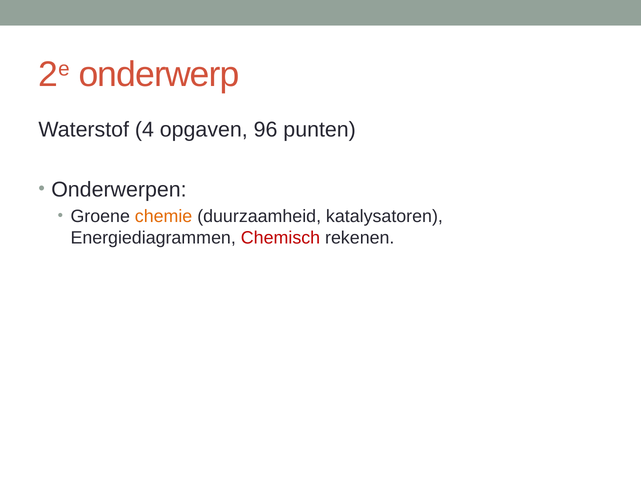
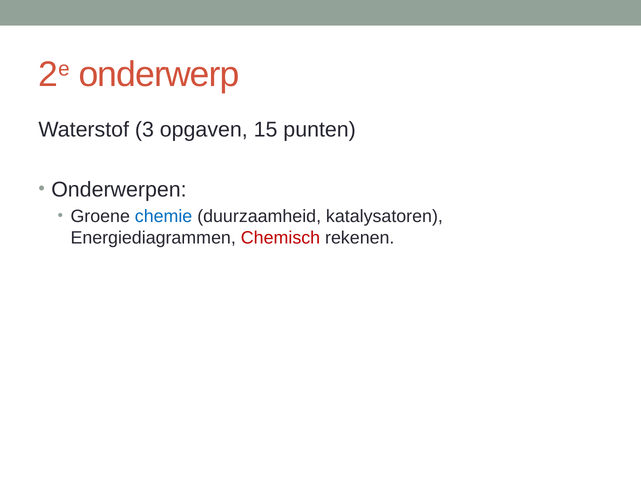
4: 4 -> 3 (144, 130)
96: 96 -> 15 (266, 130)
chemie colour: orange -> blue (164, 216)
